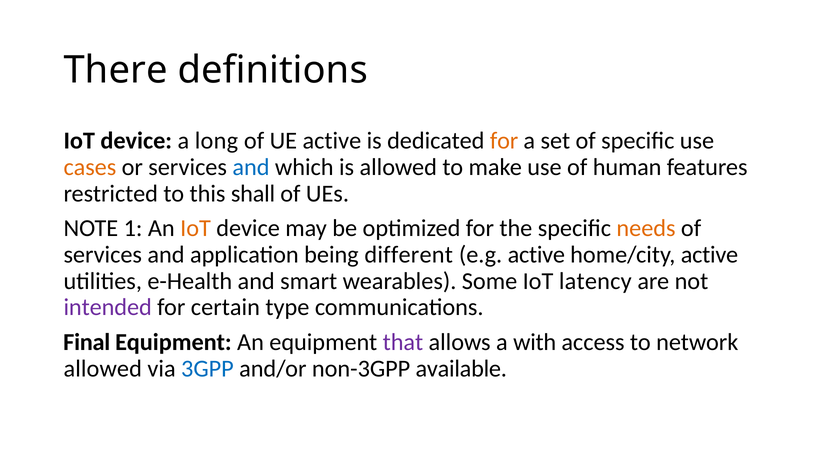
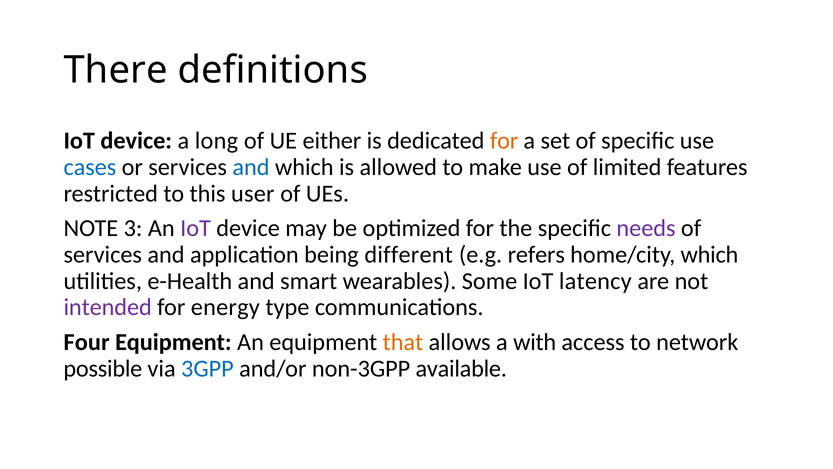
UE active: active -> either (332, 141)
cases colour: orange -> blue (90, 167)
human: human -> limited (627, 167)
shall: shall -> user (253, 193)
1: 1 -> 3 (133, 228)
IoT colour: orange -> purple (196, 228)
needs colour: orange -> purple (646, 228)
e.g active: active -> refers (536, 254)
home/city active: active -> which (709, 254)
certain: certain -> energy (225, 307)
Final: Final -> Four (87, 342)
that colour: purple -> orange (403, 342)
allowed: allowed -> possible (103, 368)
